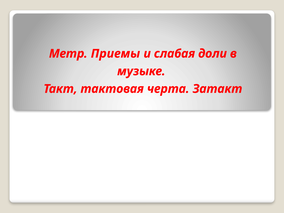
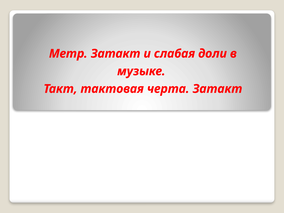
Метр Приемы: Приемы -> Затакт (116, 54)
